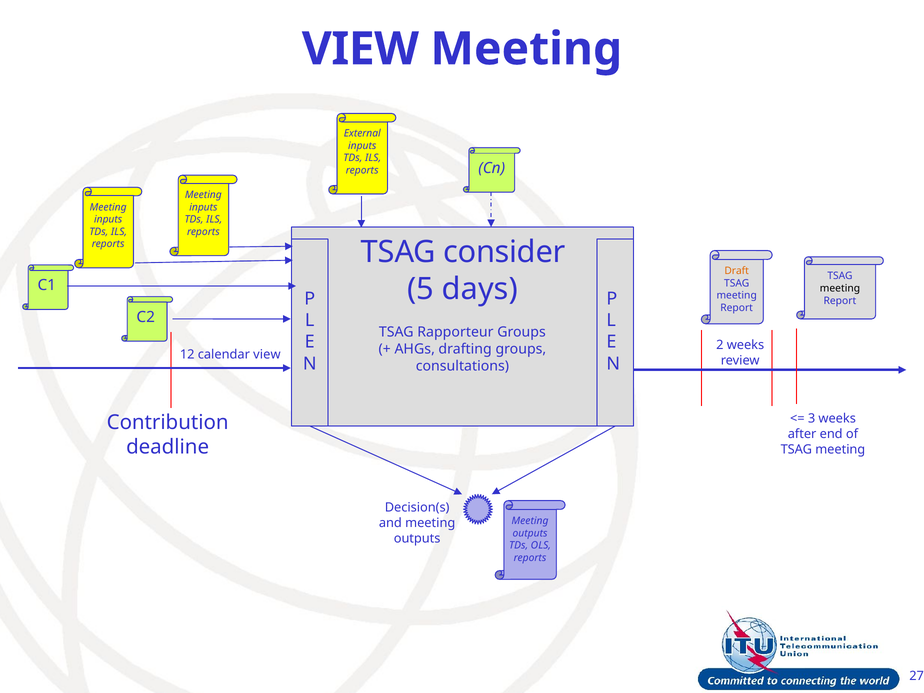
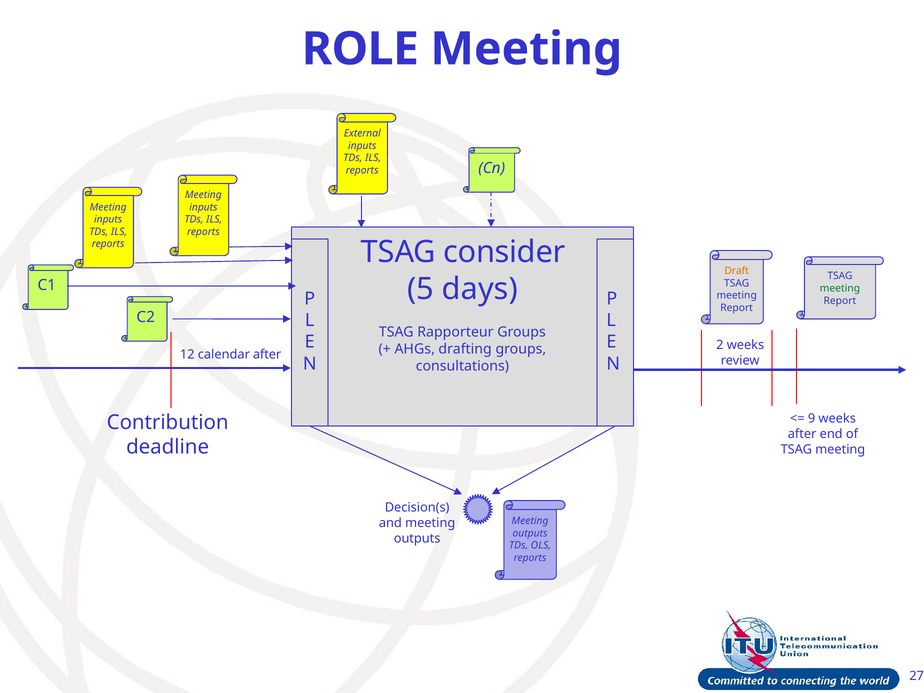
VIEW: VIEW -> ROLE (360, 49)
meeting colour: black -> green (840, 288)
calendar view: view -> after (267, 354)
3: 3 -> 9 (812, 419)
